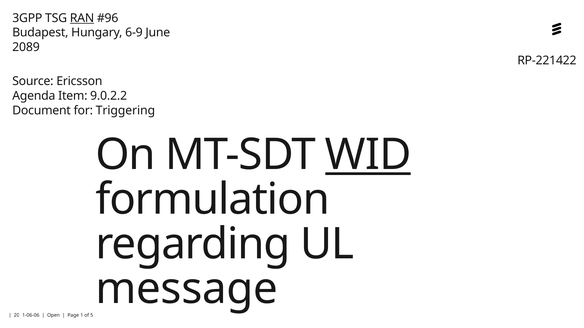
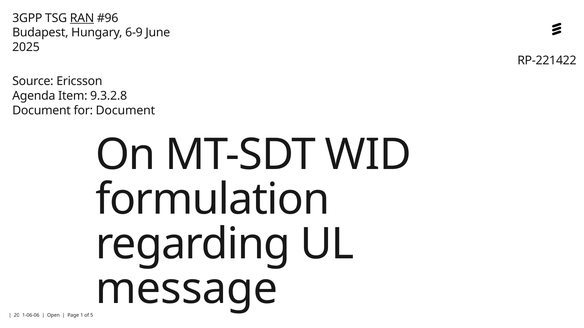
2089: 2089 -> 2025 (26, 47)
9.0.2.2: 9.0.2.2 -> 9.3.2.8 (109, 96)
for Triggering: Triggering -> Document (125, 111)
WID underline: present -> none (368, 155)
